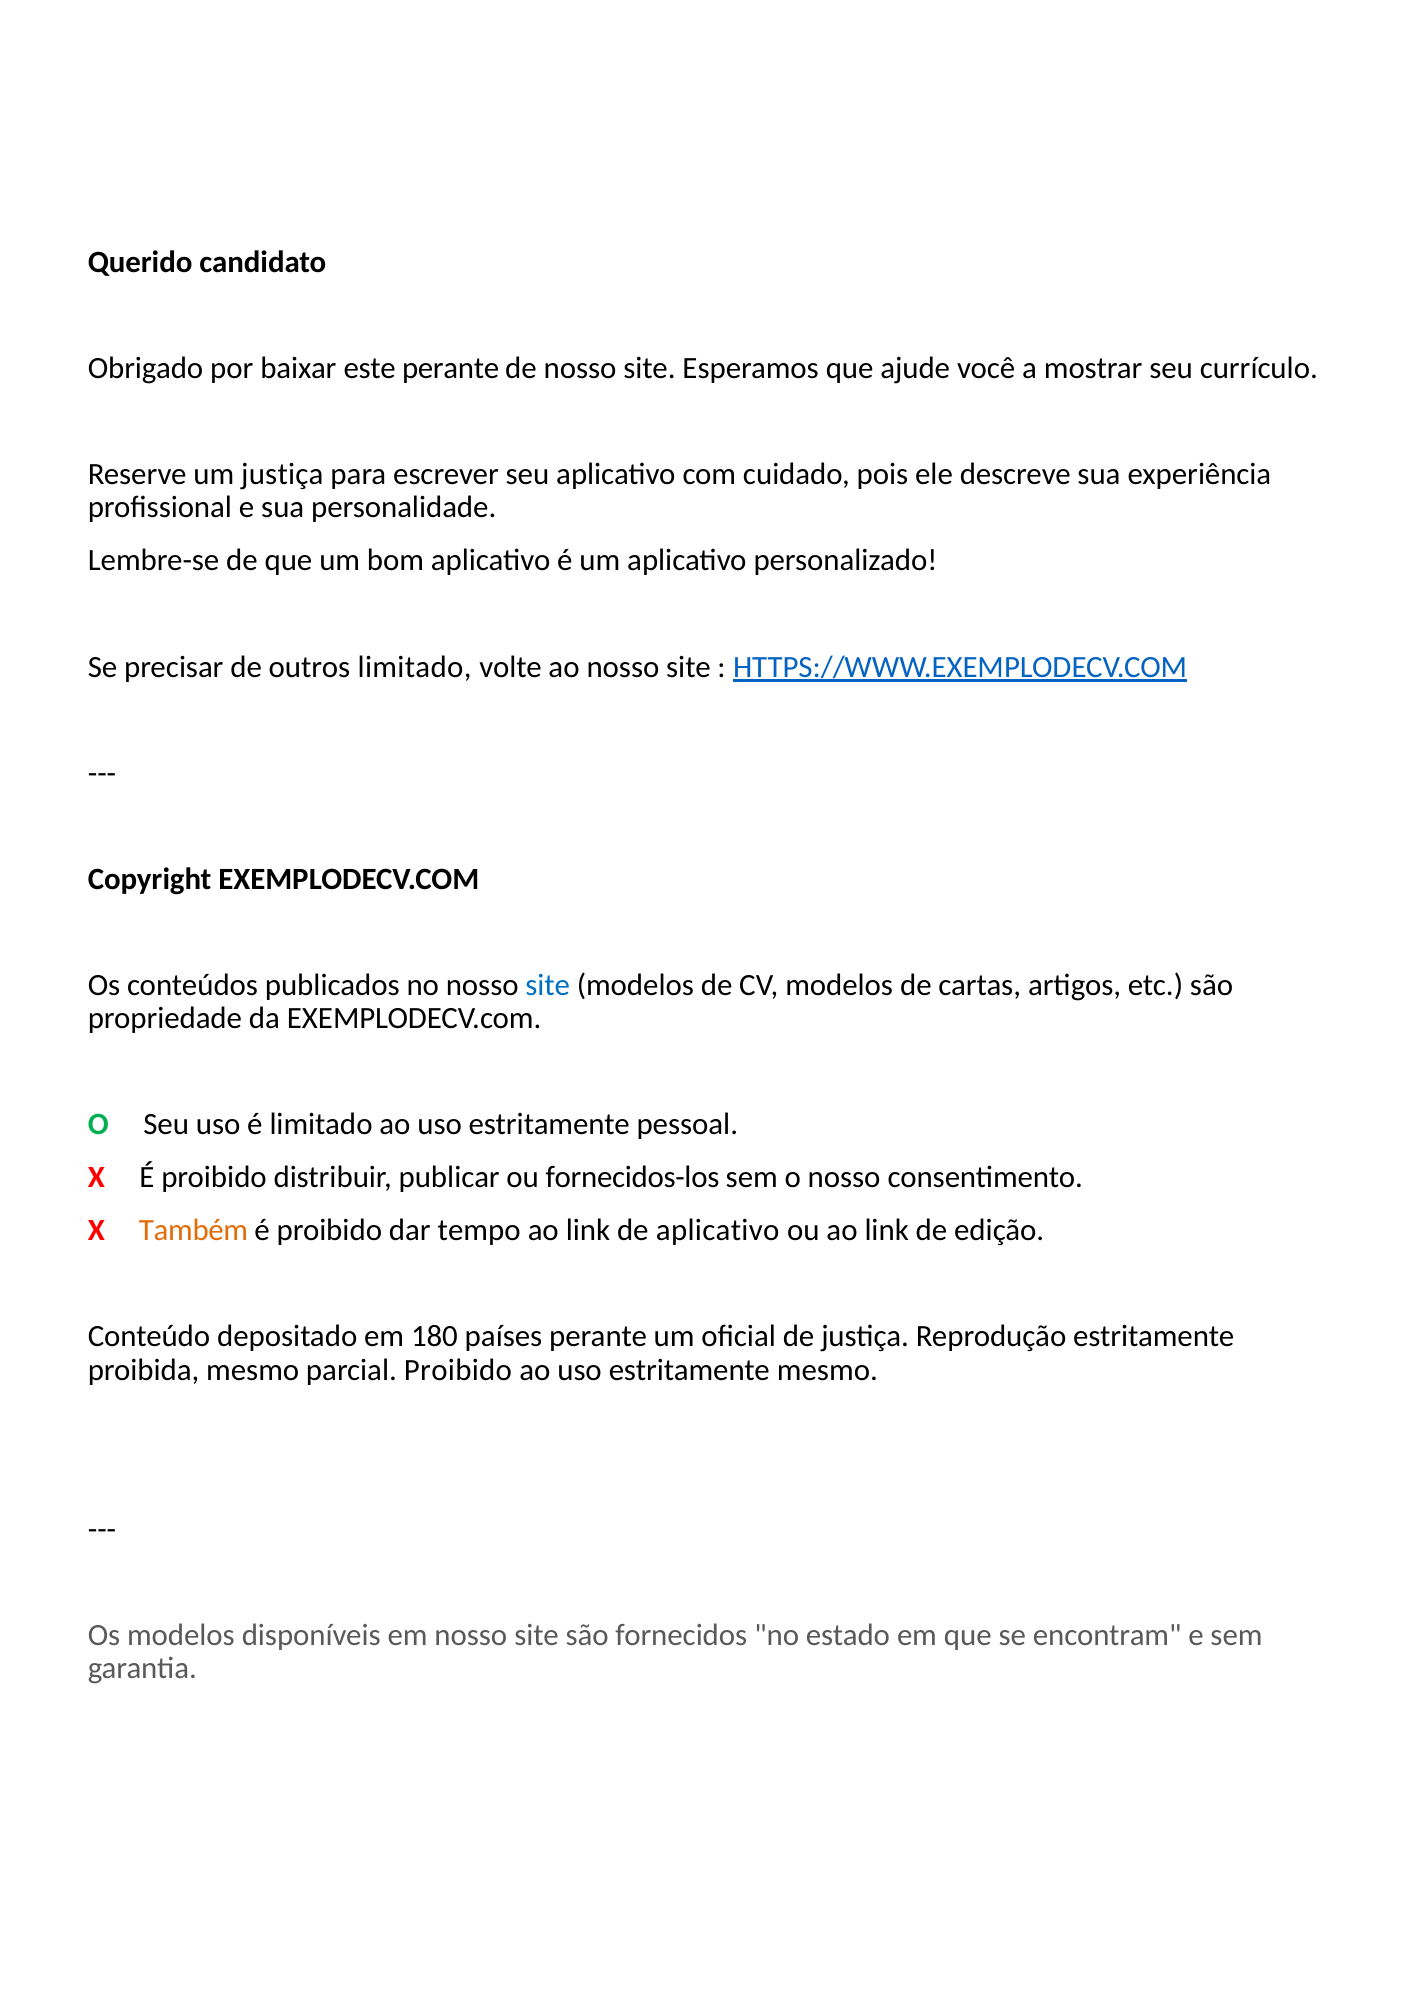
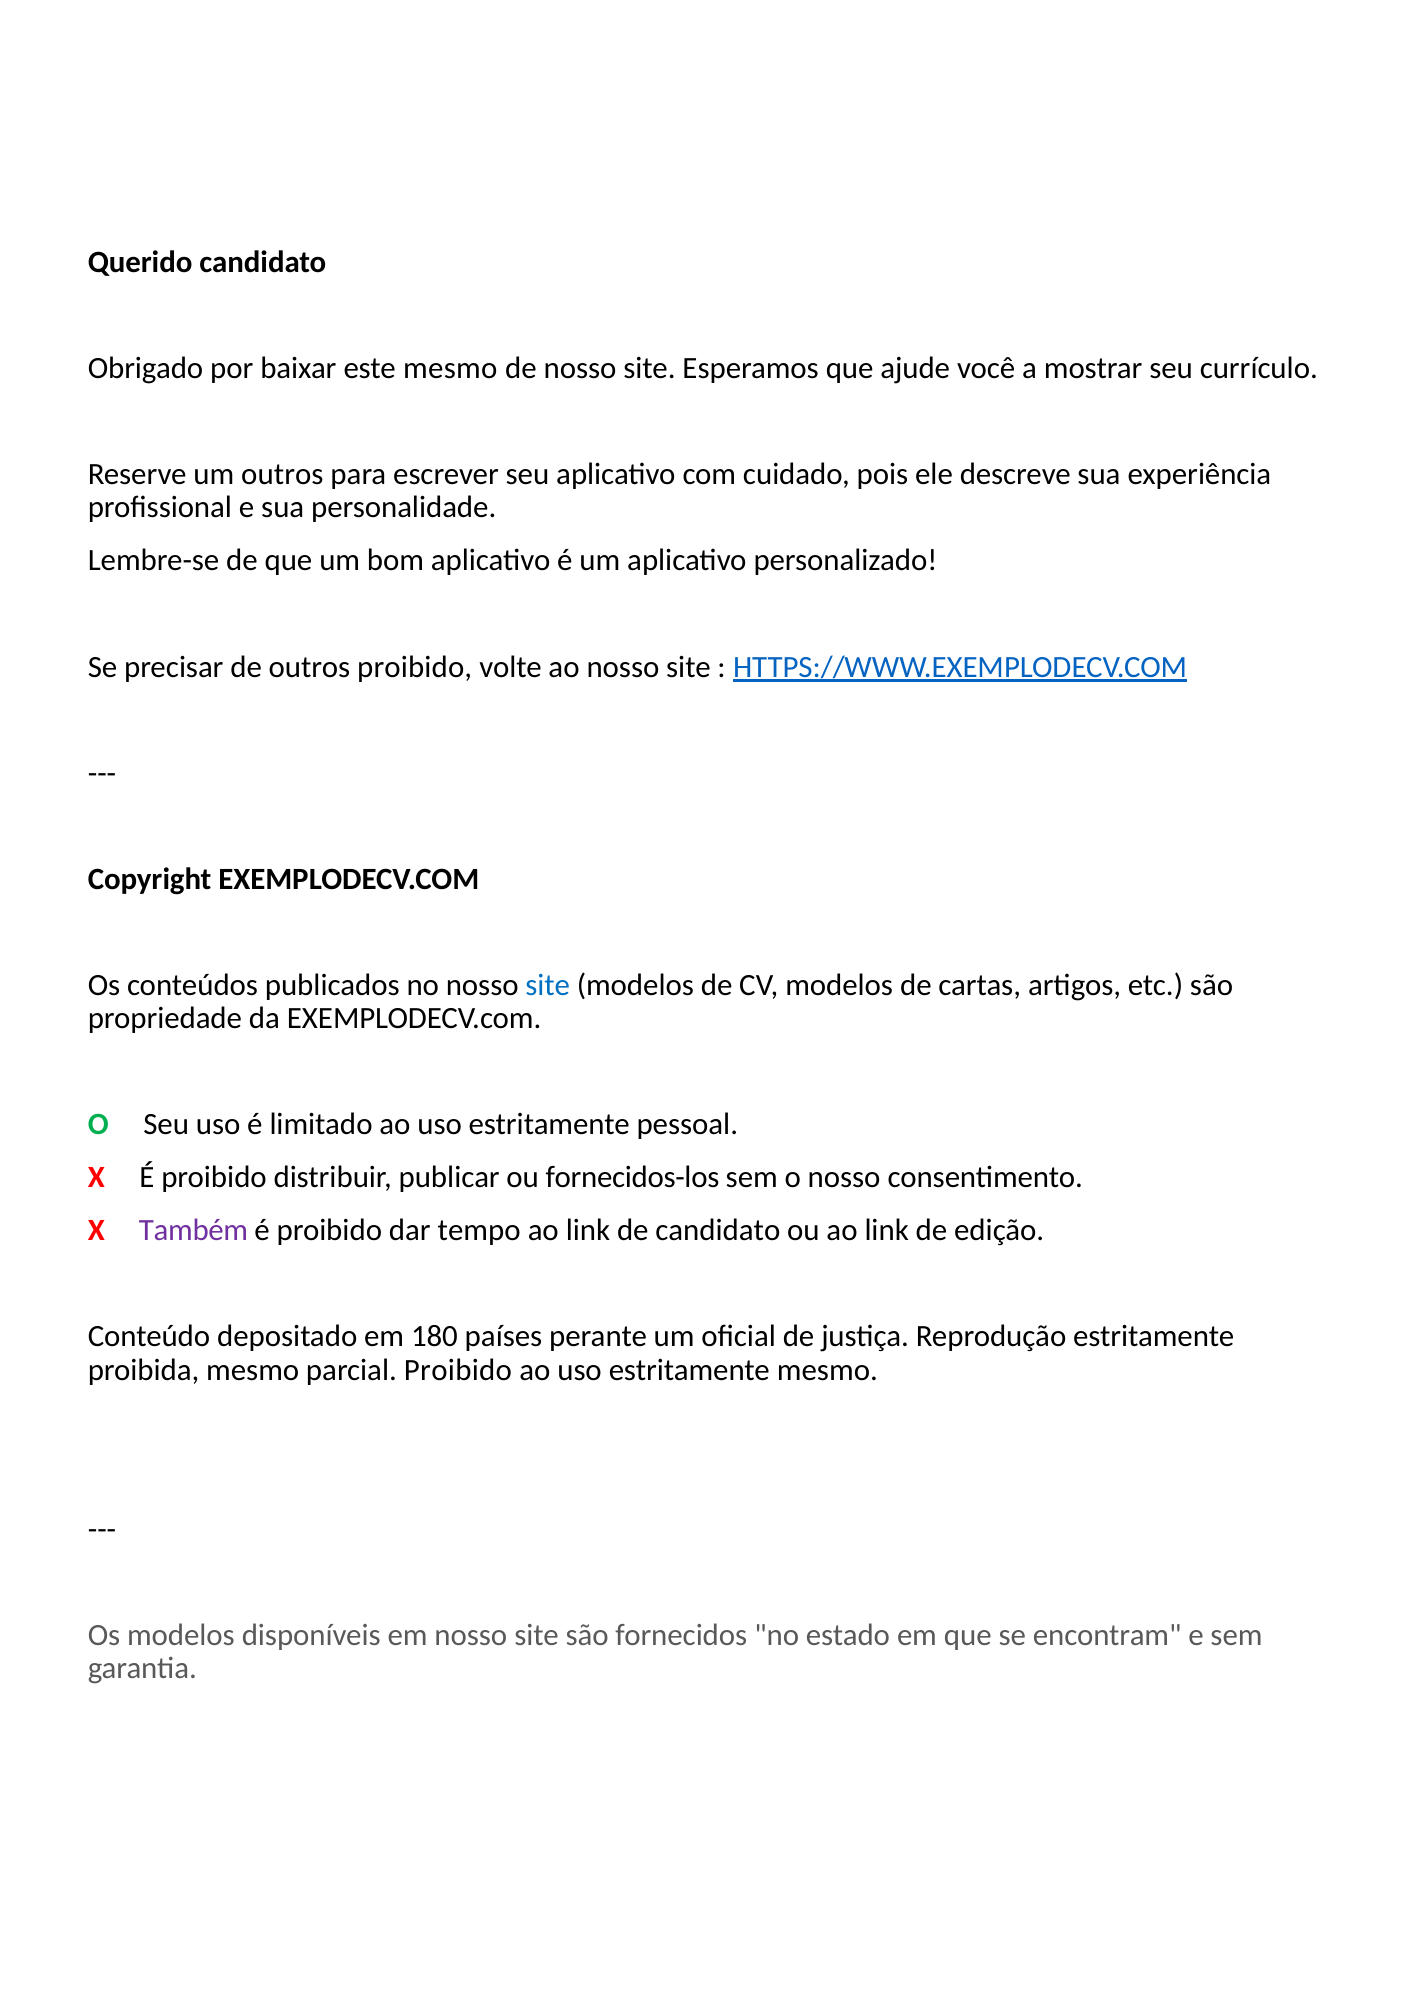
este perante: perante -> mesmo (450, 368)
um justiça: justiça -> outros (282, 474)
outros limitado: limitado -> proibido (415, 667)
Também colour: orange -> purple (194, 1231)
de aplicativo: aplicativo -> candidato (718, 1231)
